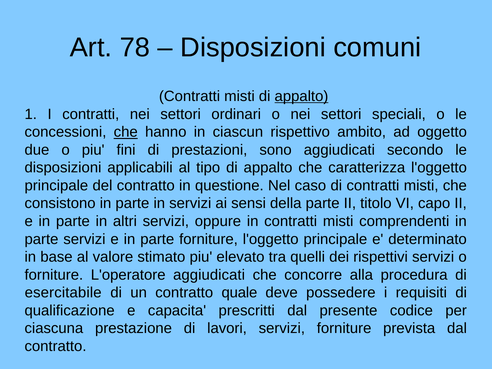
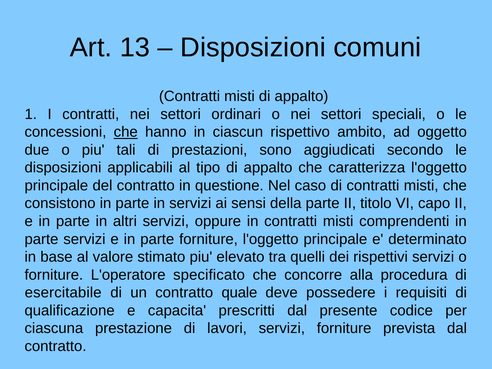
78: 78 -> 13 (135, 47)
appalto underline: present -> none (301, 96)
fini: fini -> tali (126, 150)
L'operatore aggiudicati: aggiudicati -> specificato (209, 275)
